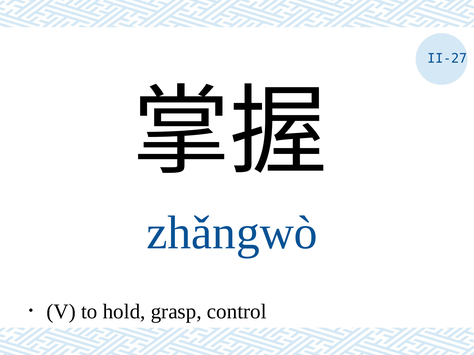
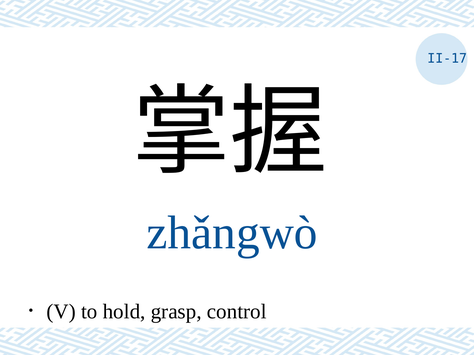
II-27: II-27 -> II-17 (447, 59)
